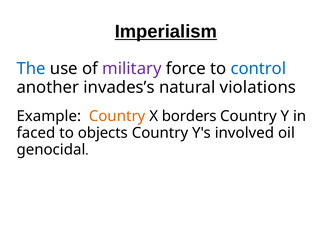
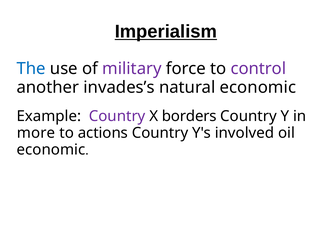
control colour: blue -> purple (258, 69)
natural violations: violations -> economic (258, 87)
Country colour: orange -> purple (117, 116)
faced: faced -> more (36, 133)
objects: objects -> actions (103, 133)
genocidal: genocidal -> economic (51, 150)
